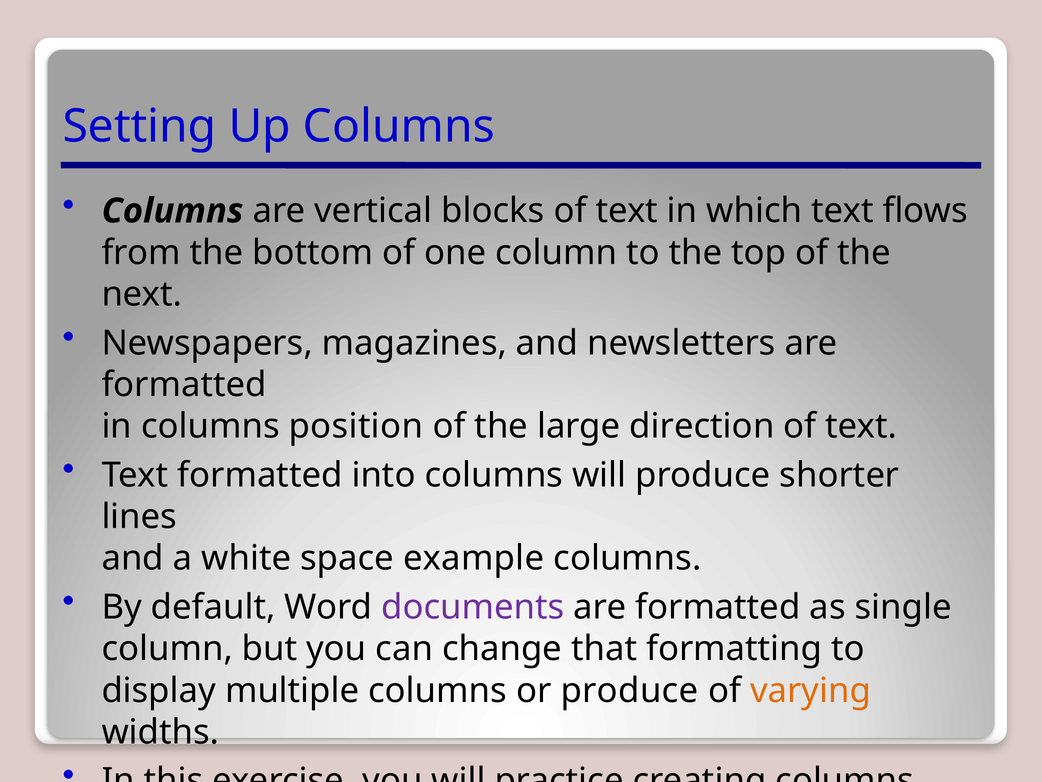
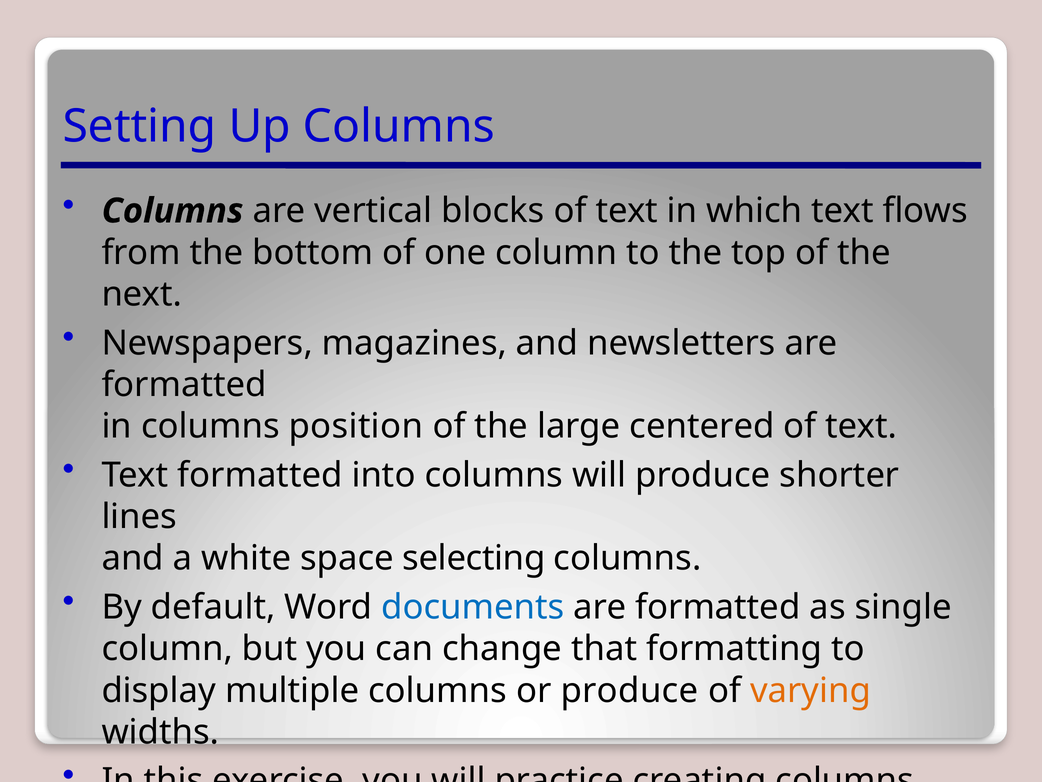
direction: direction -> centered (702, 426)
example: example -> selecting (474, 558)
documents colour: purple -> blue (473, 607)
